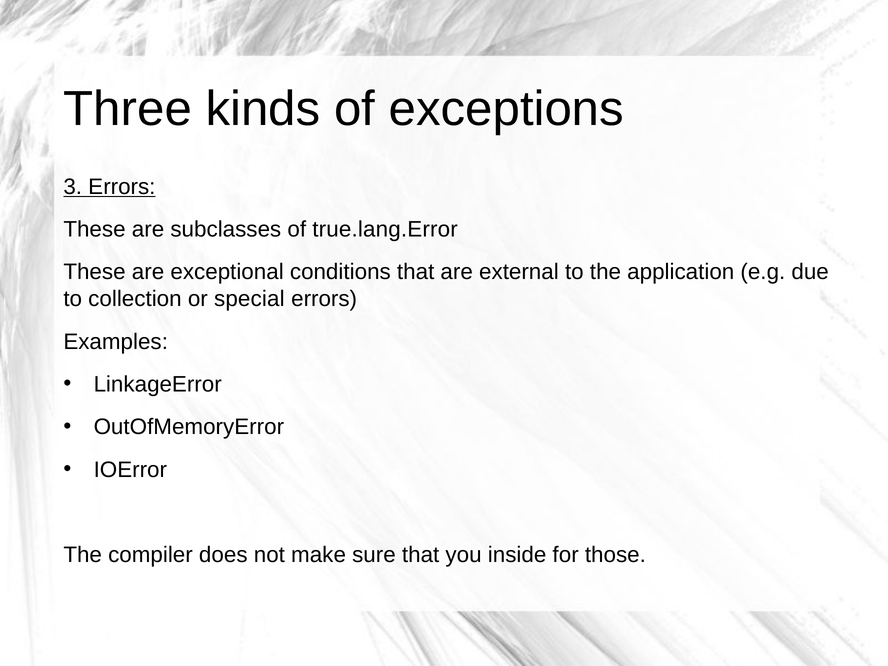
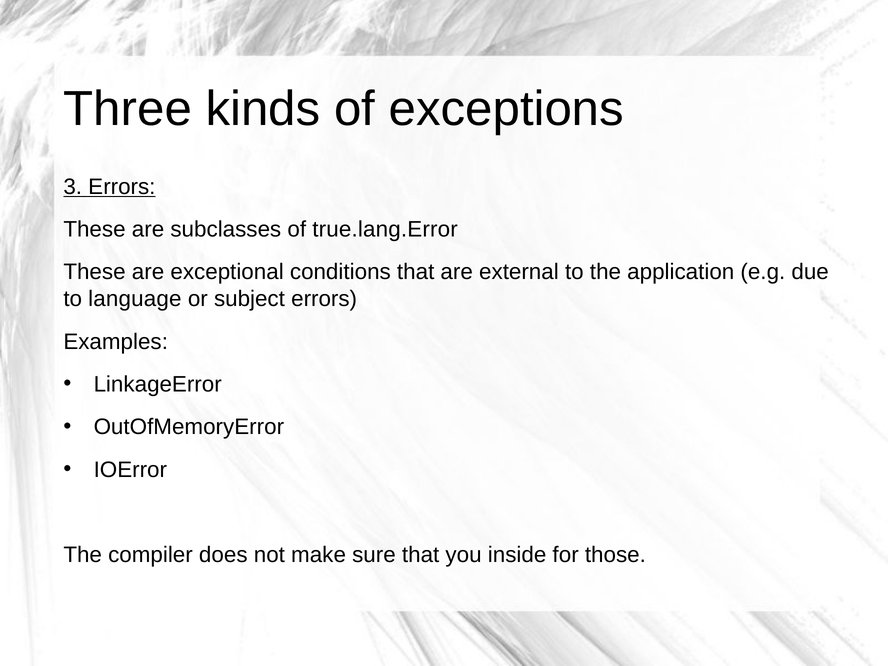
collection: collection -> language (135, 299)
special: special -> subject (249, 299)
